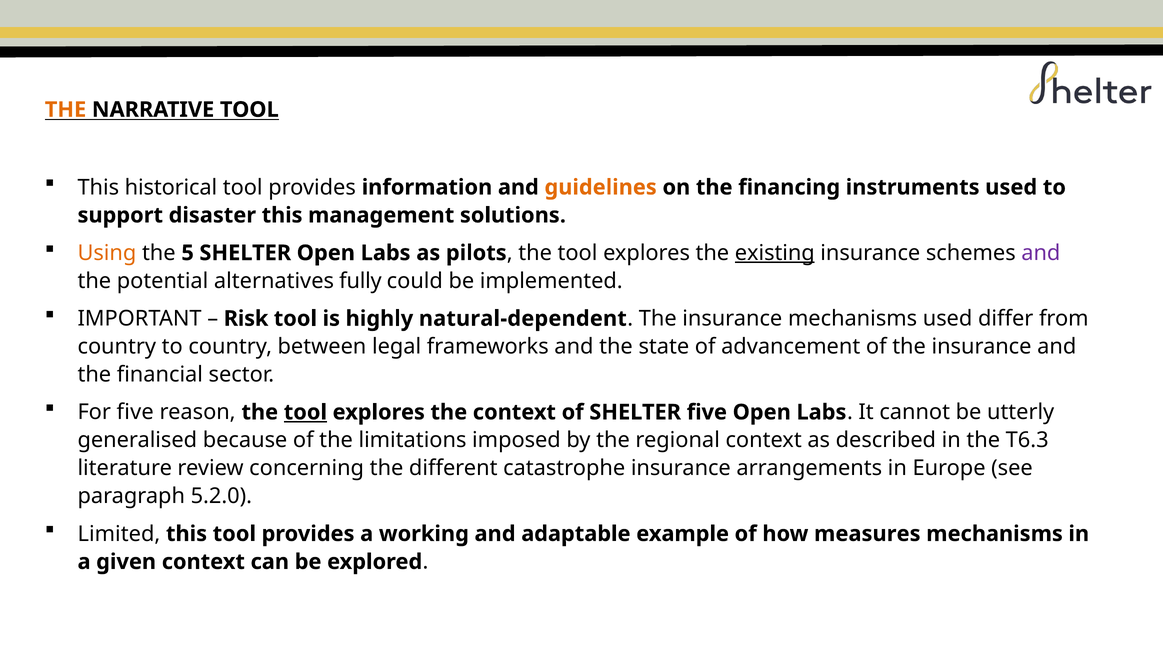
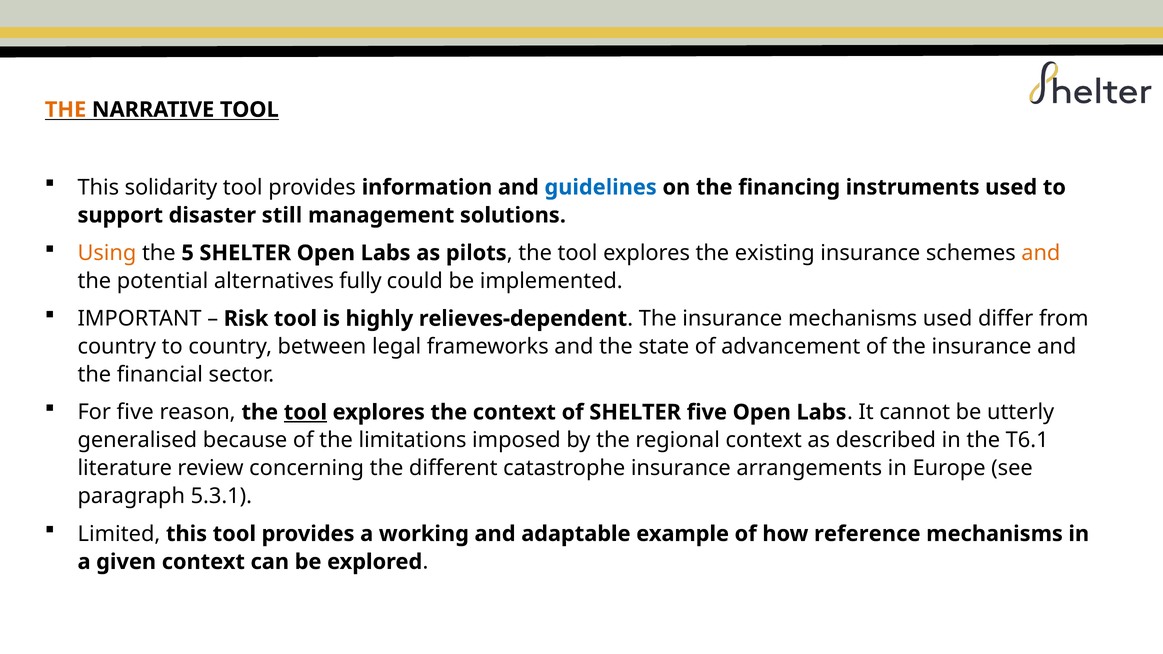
historical: historical -> solidarity (171, 187)
guidelines colour: orange -> blue (601, 187)
disaster this: this -> still (282, 215)
existing underline: present -> none (775, 253)
and colour: purple -> orange (1041, 253)
natural-dependent: natural-dependent -> relieves-dependent (523, 319)
T6.3: T6.3 -> T6.1 (1027, 440)
5.2.0: 5.2.0 -> 5.3.1 (221, 496)
measures: measures -> reference (867, 534)
